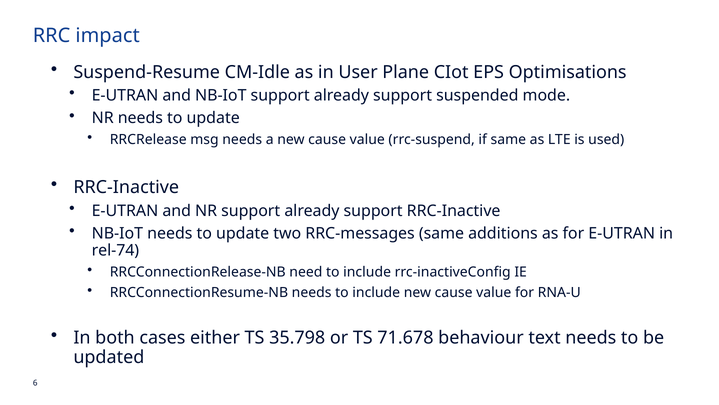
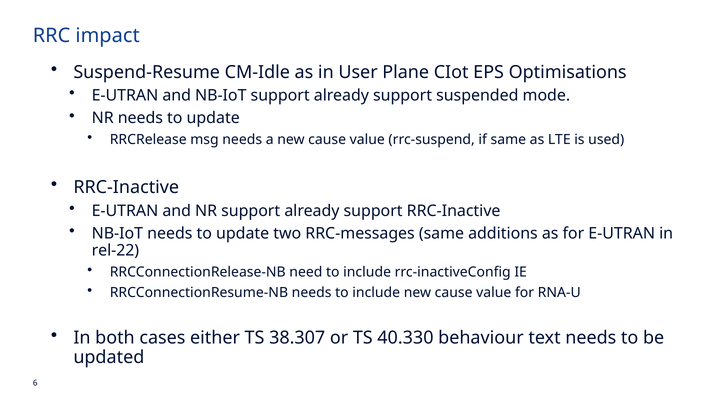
rel-74: rel-74 -> rel-22 (115, 250)
35.798: 35.798 -> 38.307 (297, 337)
71.678: 71.678 -> 40.330 (405, 337)
